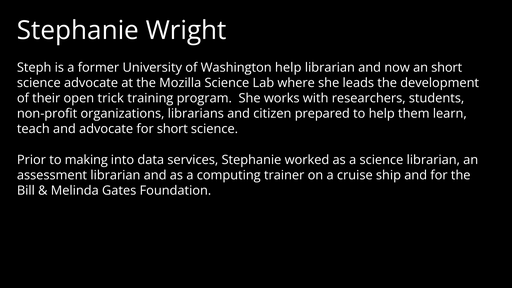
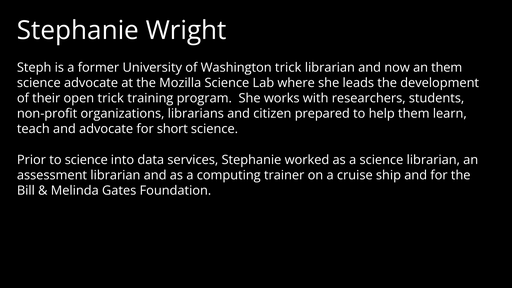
Washington help: help -> trick (288, 68)
an short: short -> them (447, 68)
to making: making -> science (86, 160)
